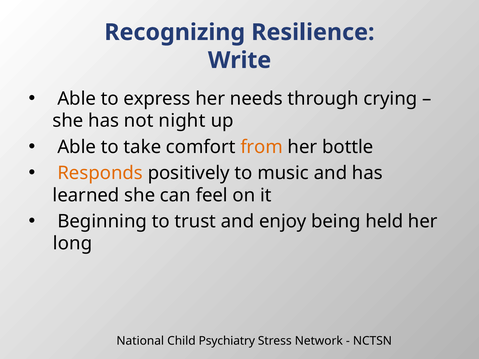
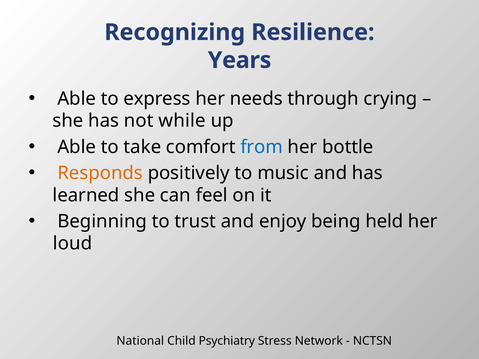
Write: Write -> Years (240, 60)
night: night -> while (182, 121)
from colour: orange -> blue (262, 147)
long: long -> loud (73, 244)
